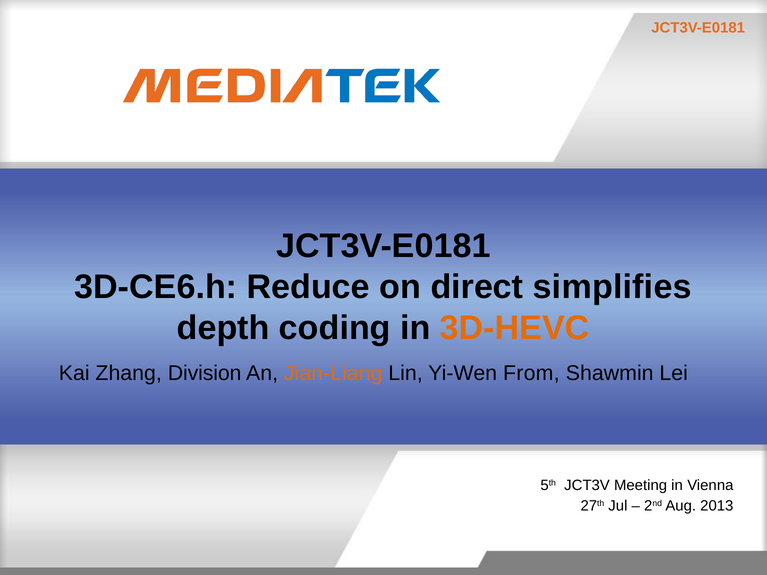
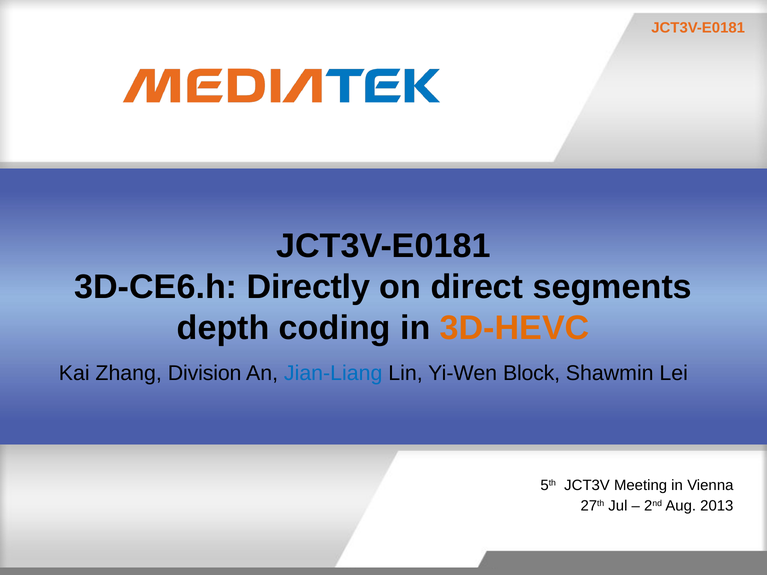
Reduce: Reduce -> Directly (308, 287)
simplifies: simplifies -> segments (612, 287)
Jian-Liang colour: orange -> blue (333, 373)
From: From -> Block (532, 373)
